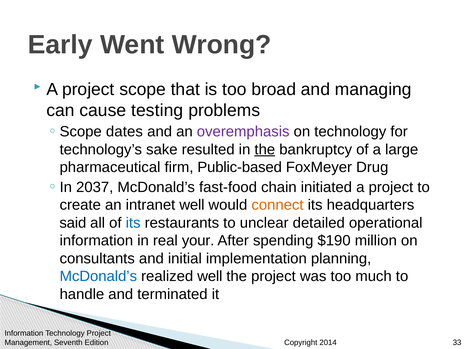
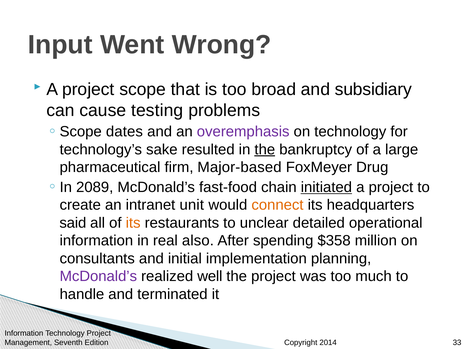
Early: Early -> Input (60, 45)
managing: managing -> subsidiary (373, 90)
Public-based: Public-based -> Major-based (239, 168)
2037: 2037 -> 2089 (95, 188)
initiated underline: none -> present (326, 188)
intranet well: well -> unit (192, 205)
its colour: blue -> orange (133, 223)
your: your -> also (198, 241)
$190: $190 -> $358 (334, 241)
McDonald’s colour: blue -> purple (98, 277)
